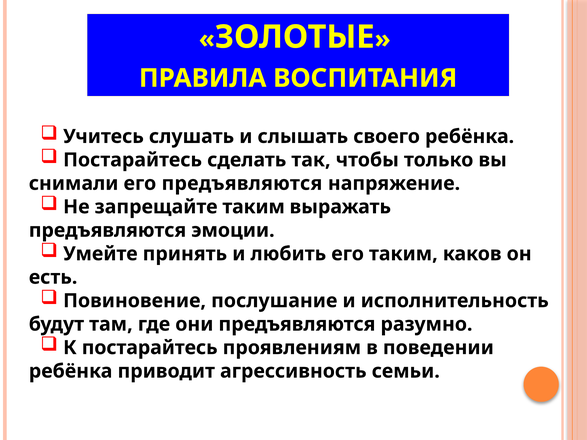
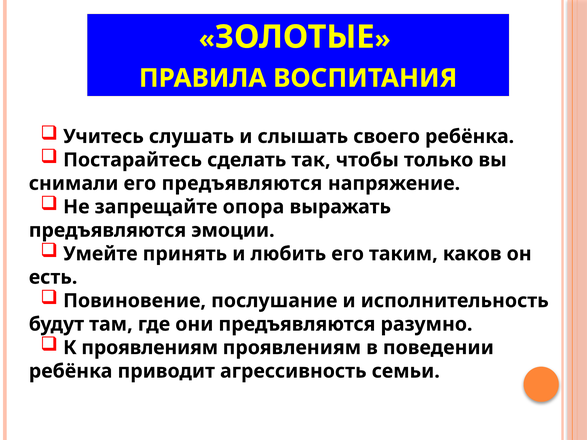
запрещайте таким: таким -> опора (253, 207)
К постарайтесь: постарайтесь -> проявлениям (150, 348)
